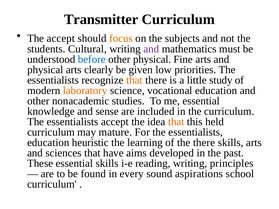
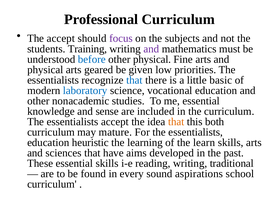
Transmitter: Transmitter -> Professional (101, 19)
focus colour: orange -> purple (121, 38)
Cultural: Cultural -> Training (87, 49)
clearly: clearly -> geared (99, 70)
that colour: orange -> blue (134, 80)
study: study -> basic (221, 80)
laboratory colour: orange -> blue (85, 91)
held: held -> both (215, 122)
the there: there -> learn (204, 143)
principles: principles -> traditional (232, 164)
